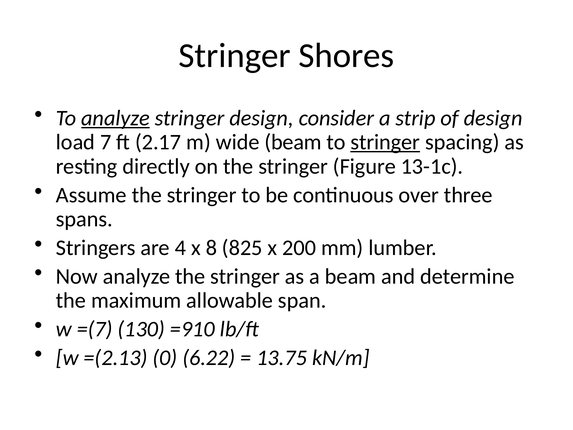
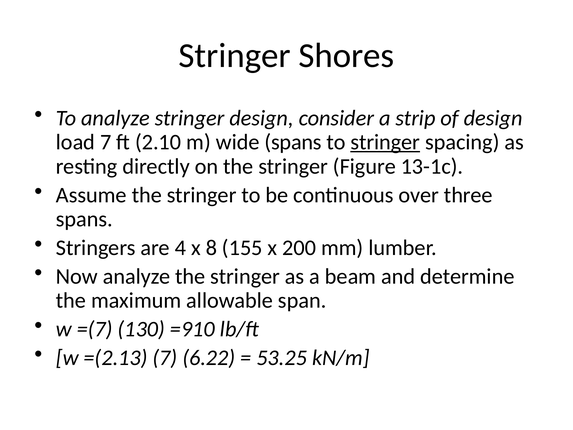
analyze underline: present -> none (115, 118)
2.17: 2.17 -> 2.10 (158, 142)
wide beam: beam -> spans (293, 142)
825: 825 -> 155 (242, 248)
=(2.13 0: 0 -> 7 (165, 358)
13.75: 13.75 -> 53.25 (282, 358)
